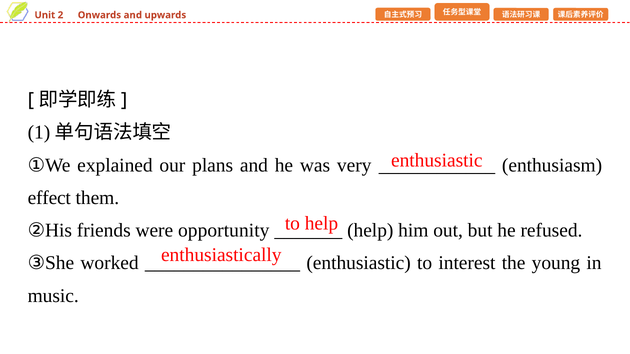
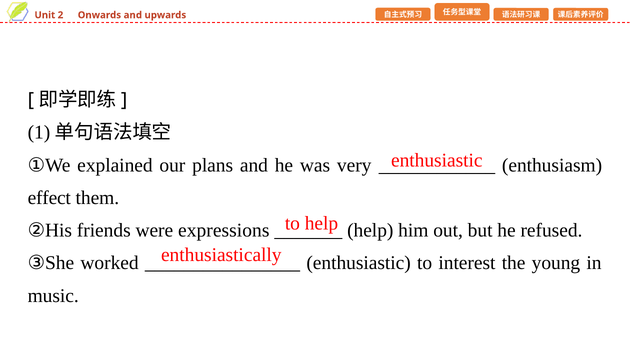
opportunity: opportunity -> expressions (224, 231)
